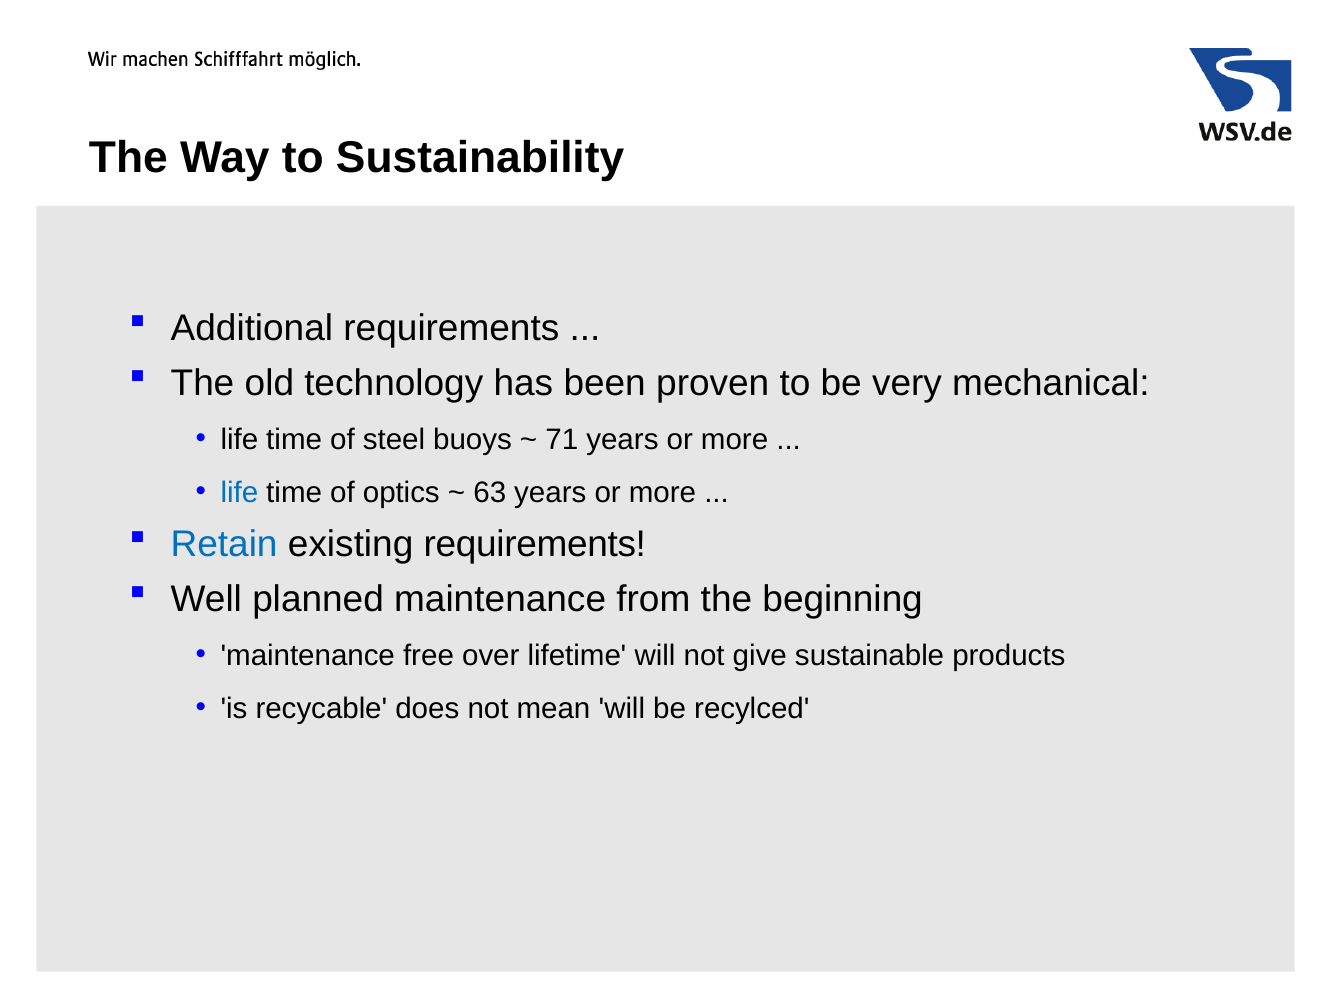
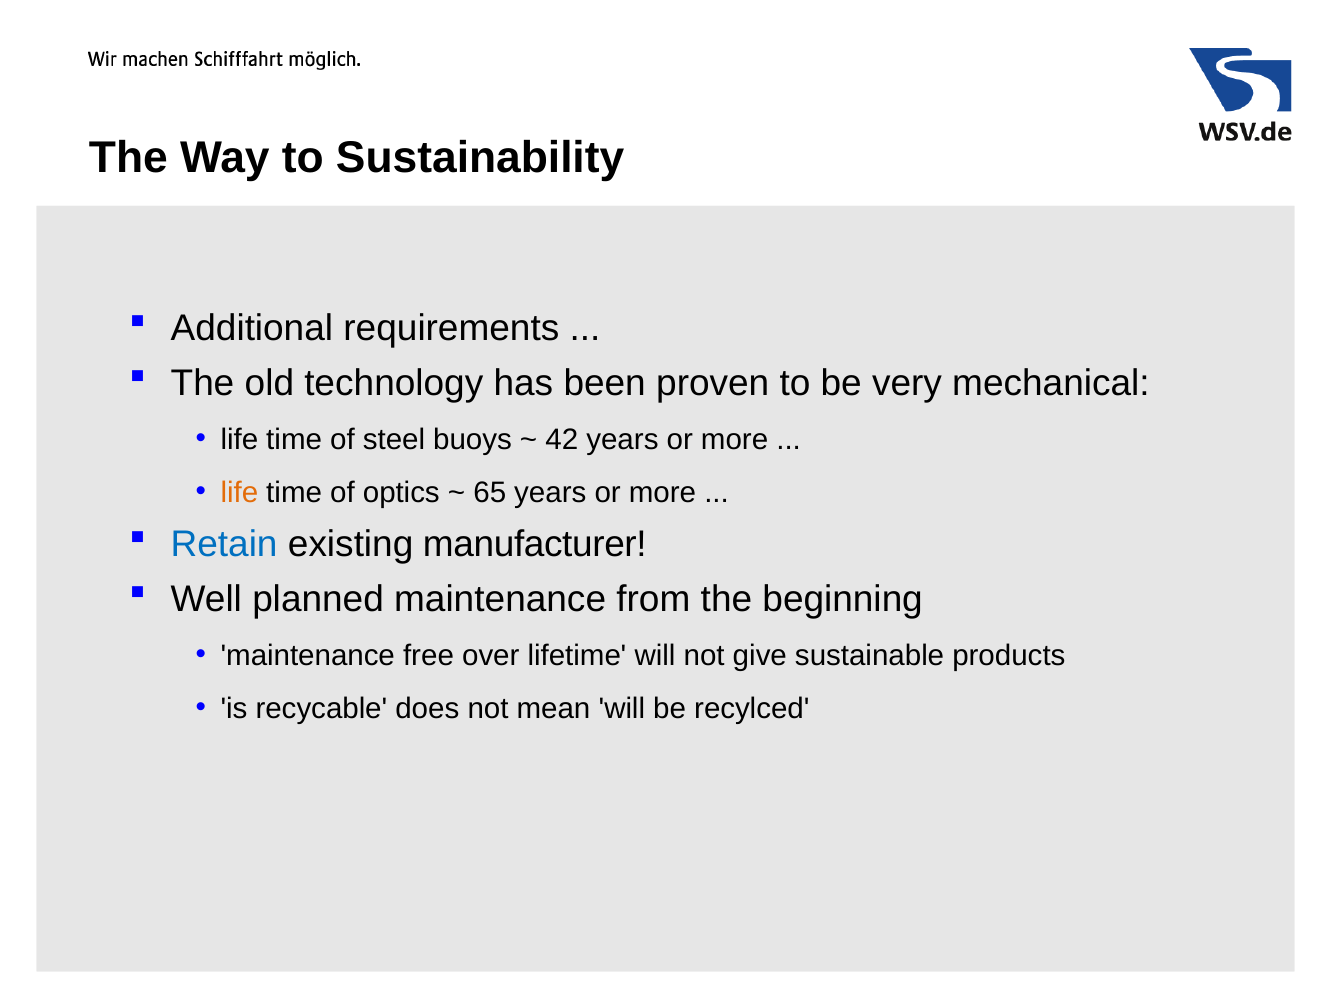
71: 71 -> 42 (562, 439)
life colour: blue -> orange (239, 492)
63: 63 -> 65 (490, 492)
existing requirements: requirements -> manufacturer (535, 544)
